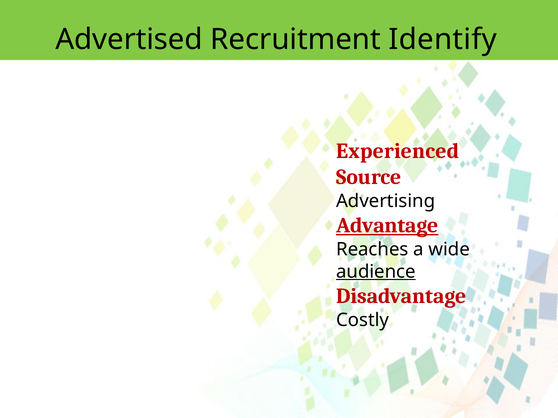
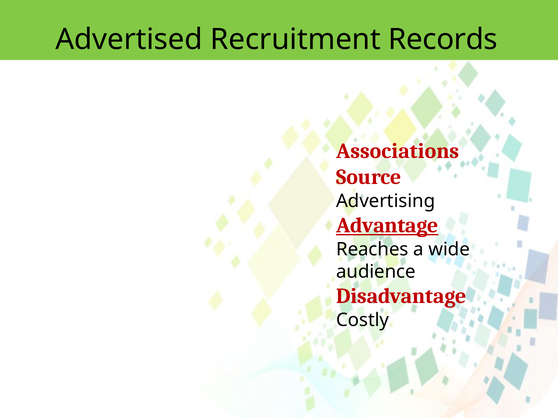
Identify: Identify -> Records (443, 40)
Experienced: Experienced -> Associations (398, 151)
audience underline: present -> none (376, 272)
